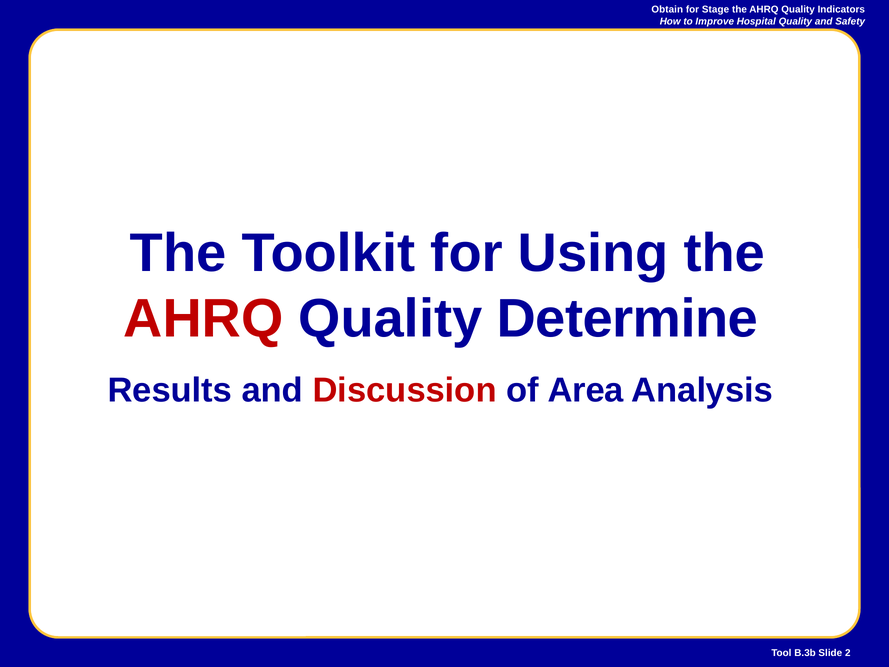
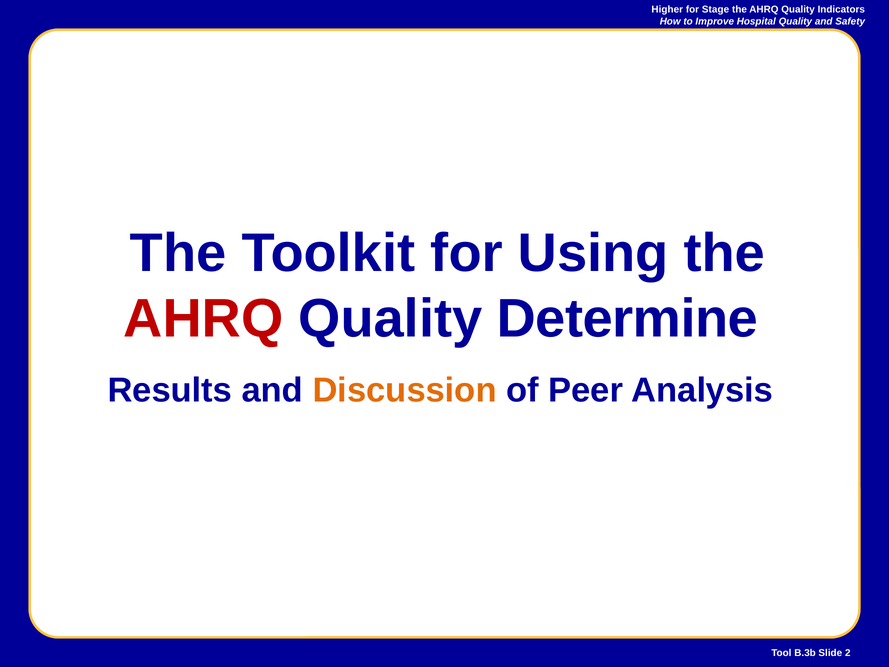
Obtain: Obtain -> Higher (667, 10)
Discussion colour: red -> orange (405, 390)
Area: Area -> Peer (586, 390)
